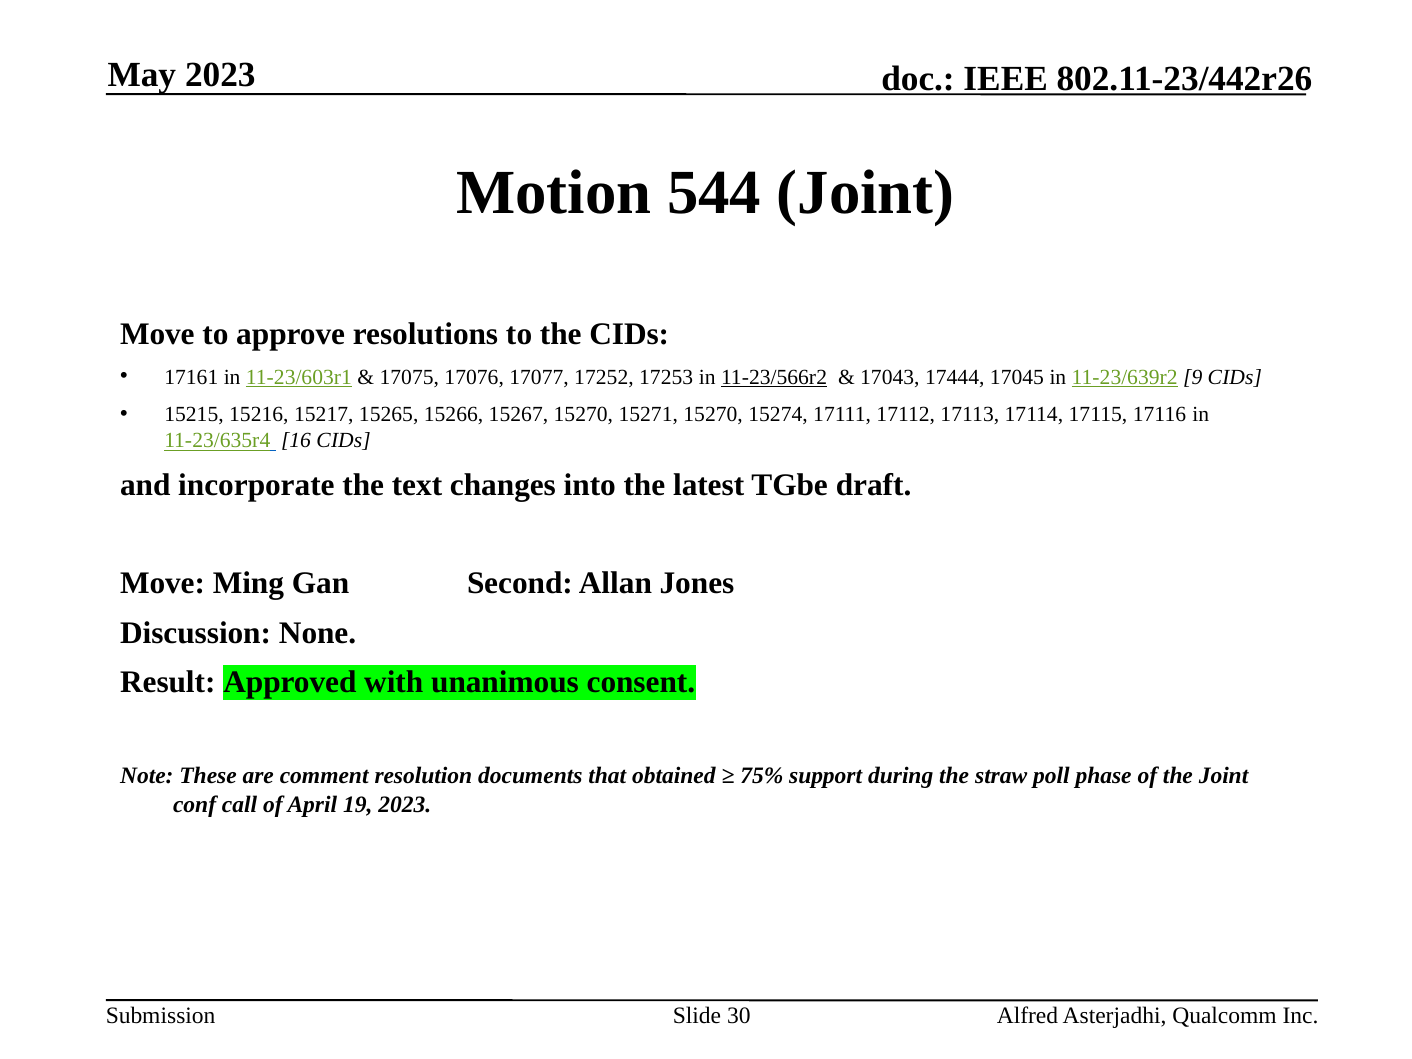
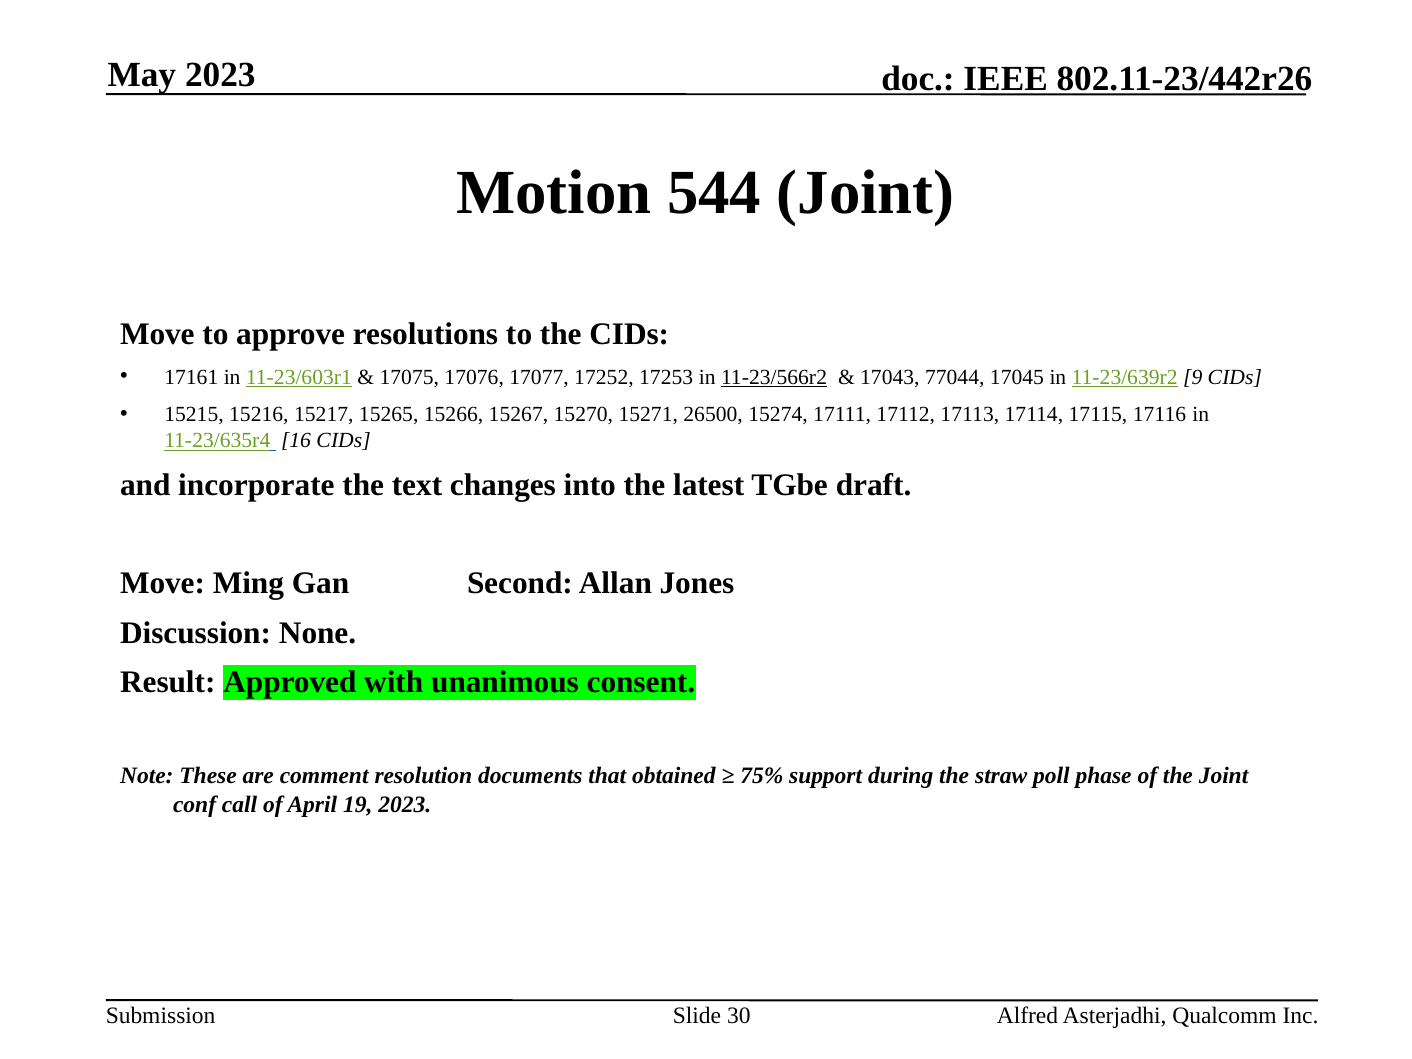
17444: 17444 -> 77044 (955, 377)
15271 15270: 15270 -> 26500 (713, 415)
